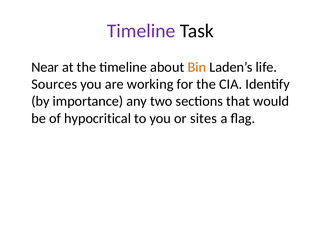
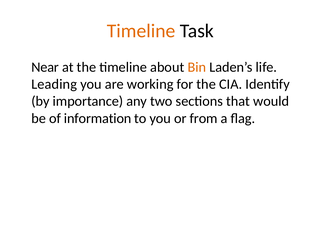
Timeline colour: purple -> orange (141, 31)
Sources: Sources -> Leading (54, 84)
hypocritical: hypocritical -> information (98, 119)
sites: sites -> from (204, 119)
